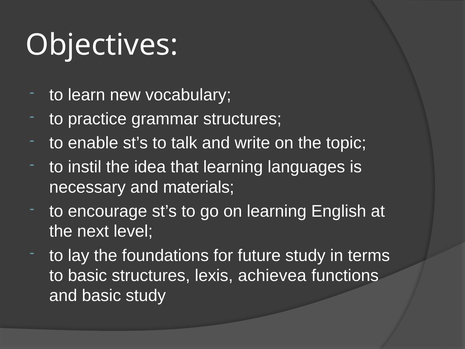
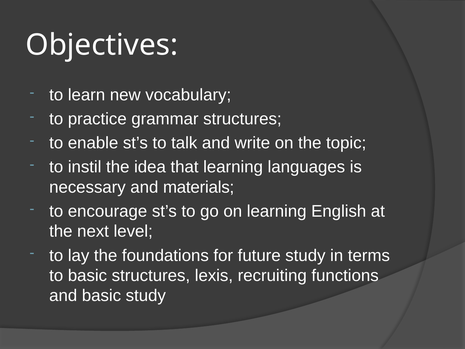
achievea: achievea -> recruiting (272, 275)
